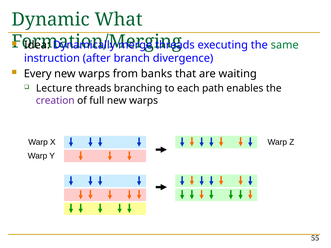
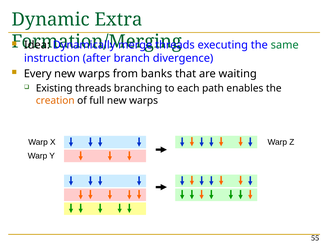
What: What -> Extra (119, 19)
Lecture: Lecture -> Existing (54, 88)
creation colour: purple -> orange (55, 101)
